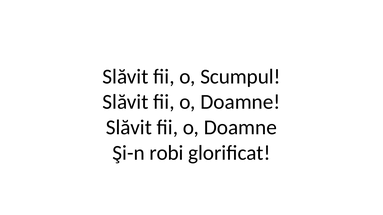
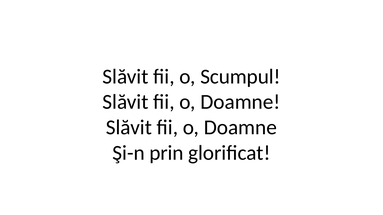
robi: robi -> prin (166, 153)
